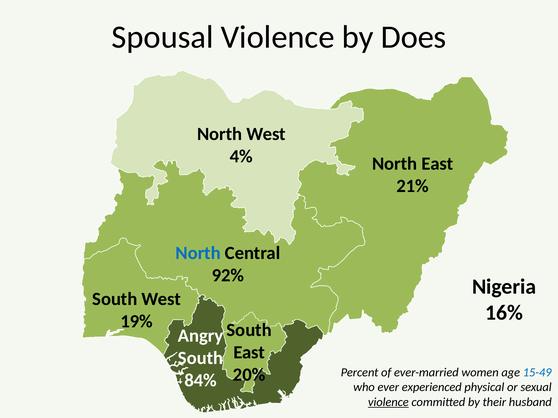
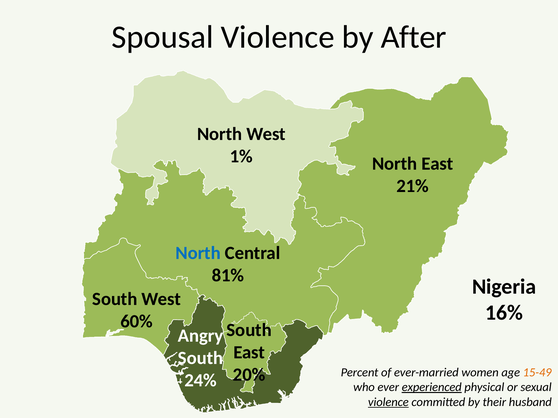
Does: Does -> After (414, 37)
4%: 4% -> 1% (241, 157)
92%: 92% -> 81% (228, 276)
19%: 19% -> 60% (137, 322)
15-49 colour: blue -> orange (537, 373)
84%: 84% -> 24% (201, 381)
experienced underline: none -> present (432, 388)
